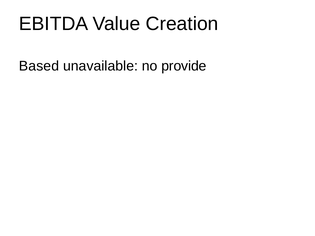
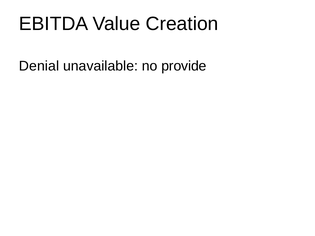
Based: Based -> Denial (39, 66)
